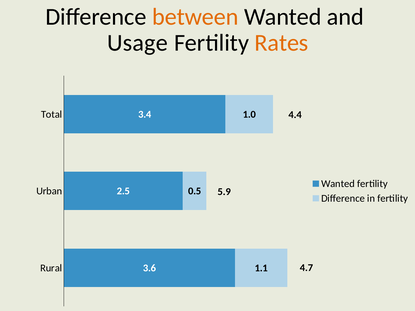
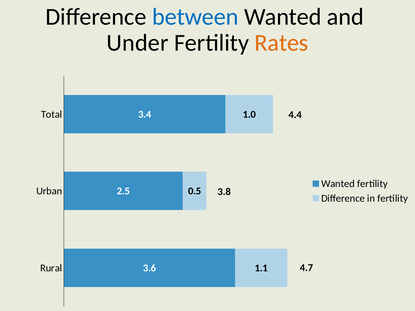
between colour: orange -> blue (195, 17)
Usage: Usage -> Under (138, 43)
5.9: 5.9 -> 3.8 (224, 192)
